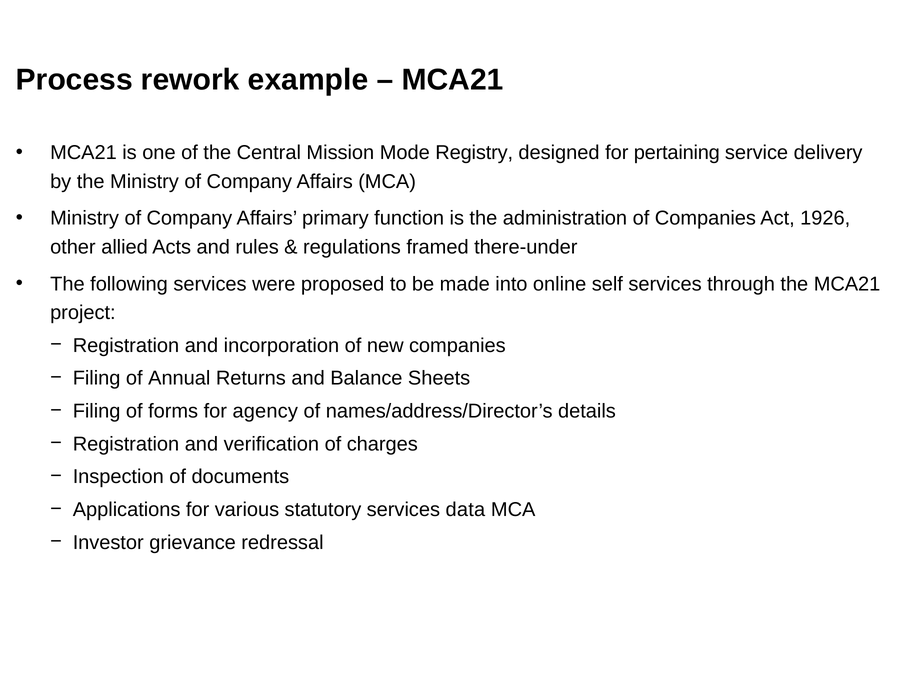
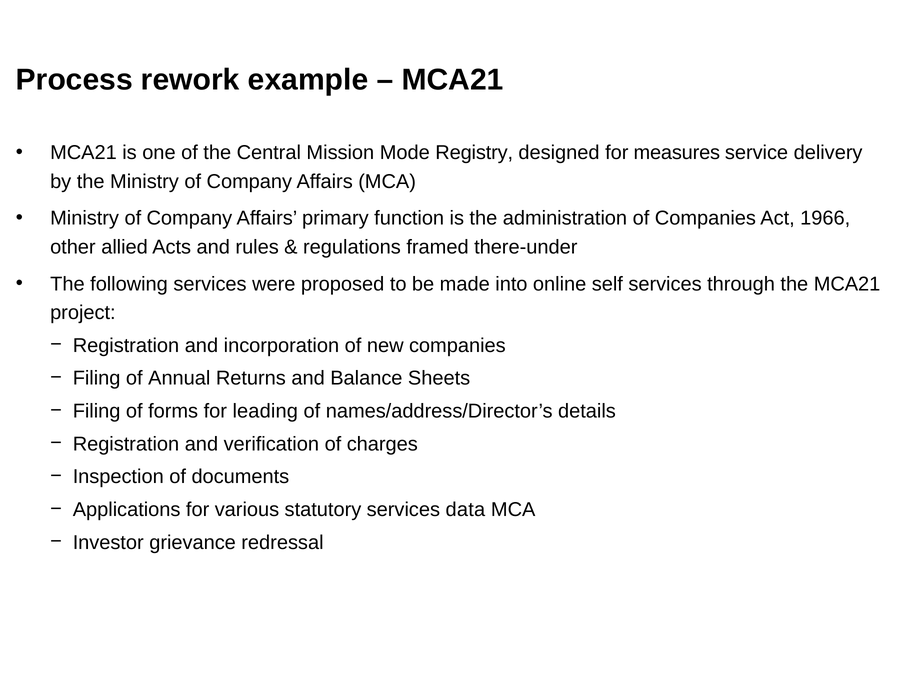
pertaining: pertaining -> measures (677, 153)
1926: 1926 -> 1966 (825, 218)
agency: agency -> leading (265, 412)
